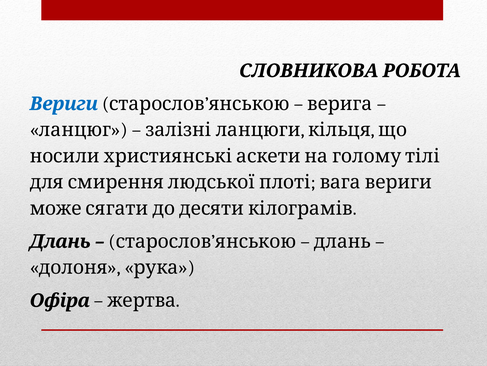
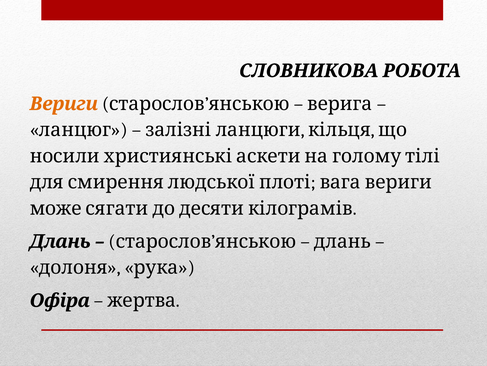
Вериги colour: blue -> orange (64, 104)
